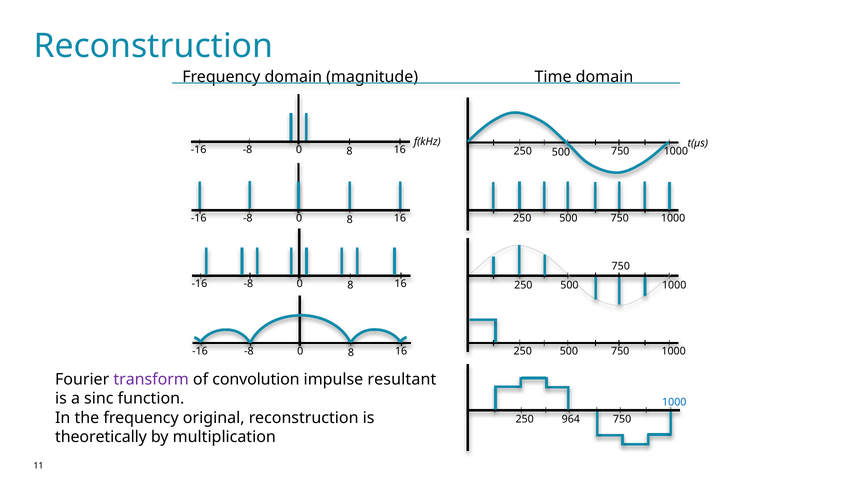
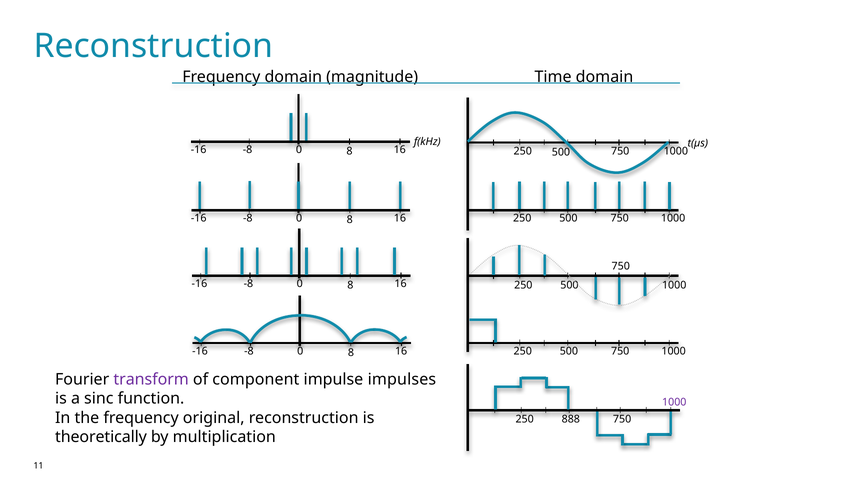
convolution: convolution -> component (256, 379)
resultant: resultant -> impulses (402, 379)
1000 colour: blue -> purple (674, 402)
964: 964 -> 888 (571, 419)
